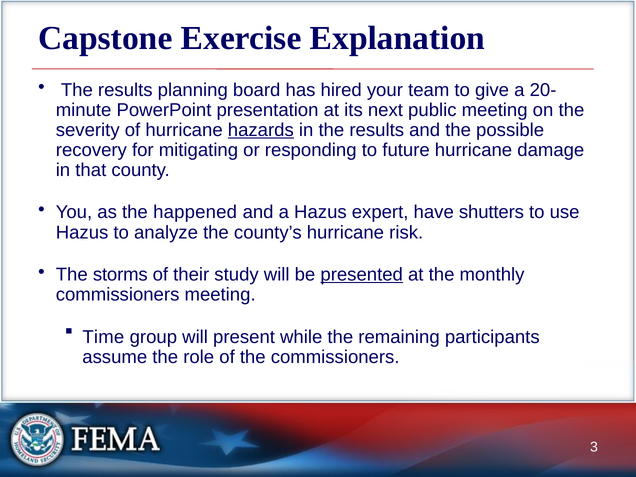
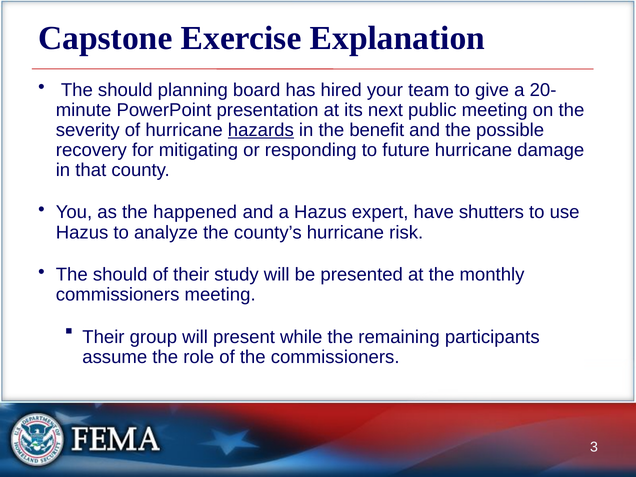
results: results -> should (125, 90)
in the results: results -> benefit (377, 130)
storms: storms -> should (120, 275)
presented underline: present -> none (362, 275)
Time: Time -> Their (103, 337)
